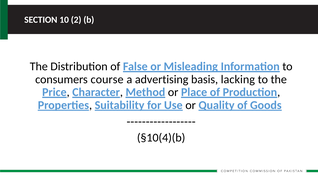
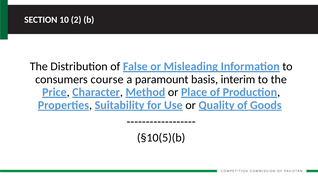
advertising: advertising -> paramount (162, 79)
lacking: lacking -> interim (238, 79)
§10(4)(b: §10(4)(b -> §10(5)(b (161, 137)
